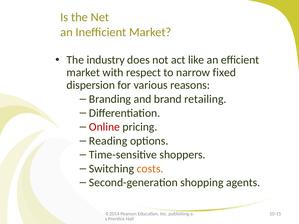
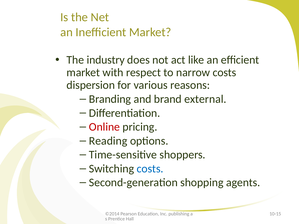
narrow fixed: fixed -> costs (224, 73)
retailing: retailing -> external (205, 99)
costs colour: orange -> blue (150, 169)
